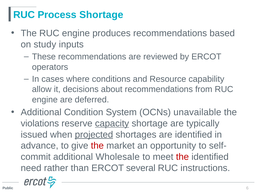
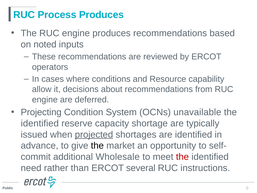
Process Shortage: Shortage -> Produces (101, 15)
study: study -> noted (45, 44)
Additional: Additional -> Projecting (41, 112)
violations: violations -> identified (40, 123)
capacity underline: present -> none (112, 123)
the colour: red -> black (97, 146)
